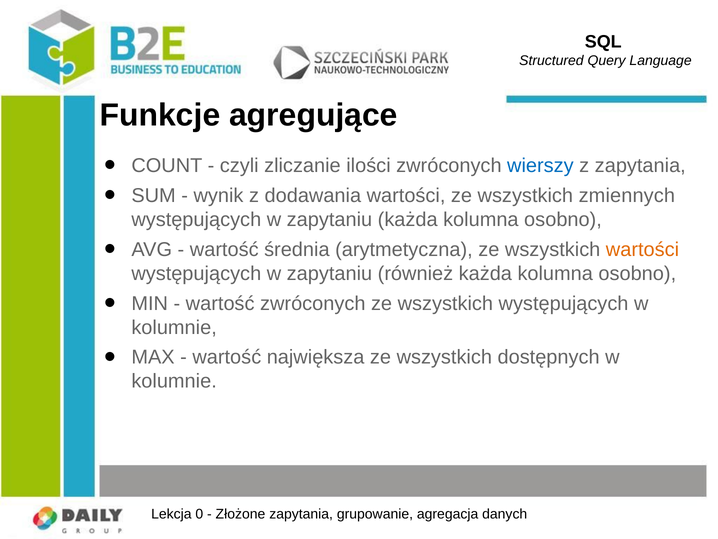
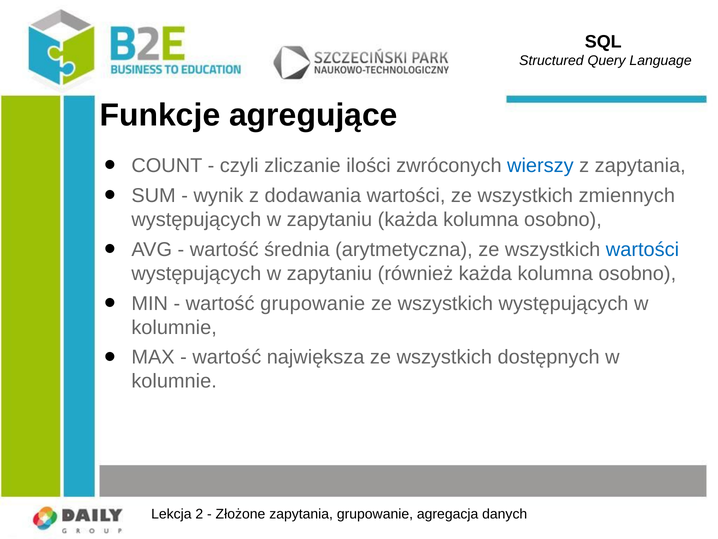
wartości colour: orange -> blue (642, 249)
wartość zwróconych: zwróconych -> grupowanie (313, 303)
0: 0 -> 2 (199, 514)
